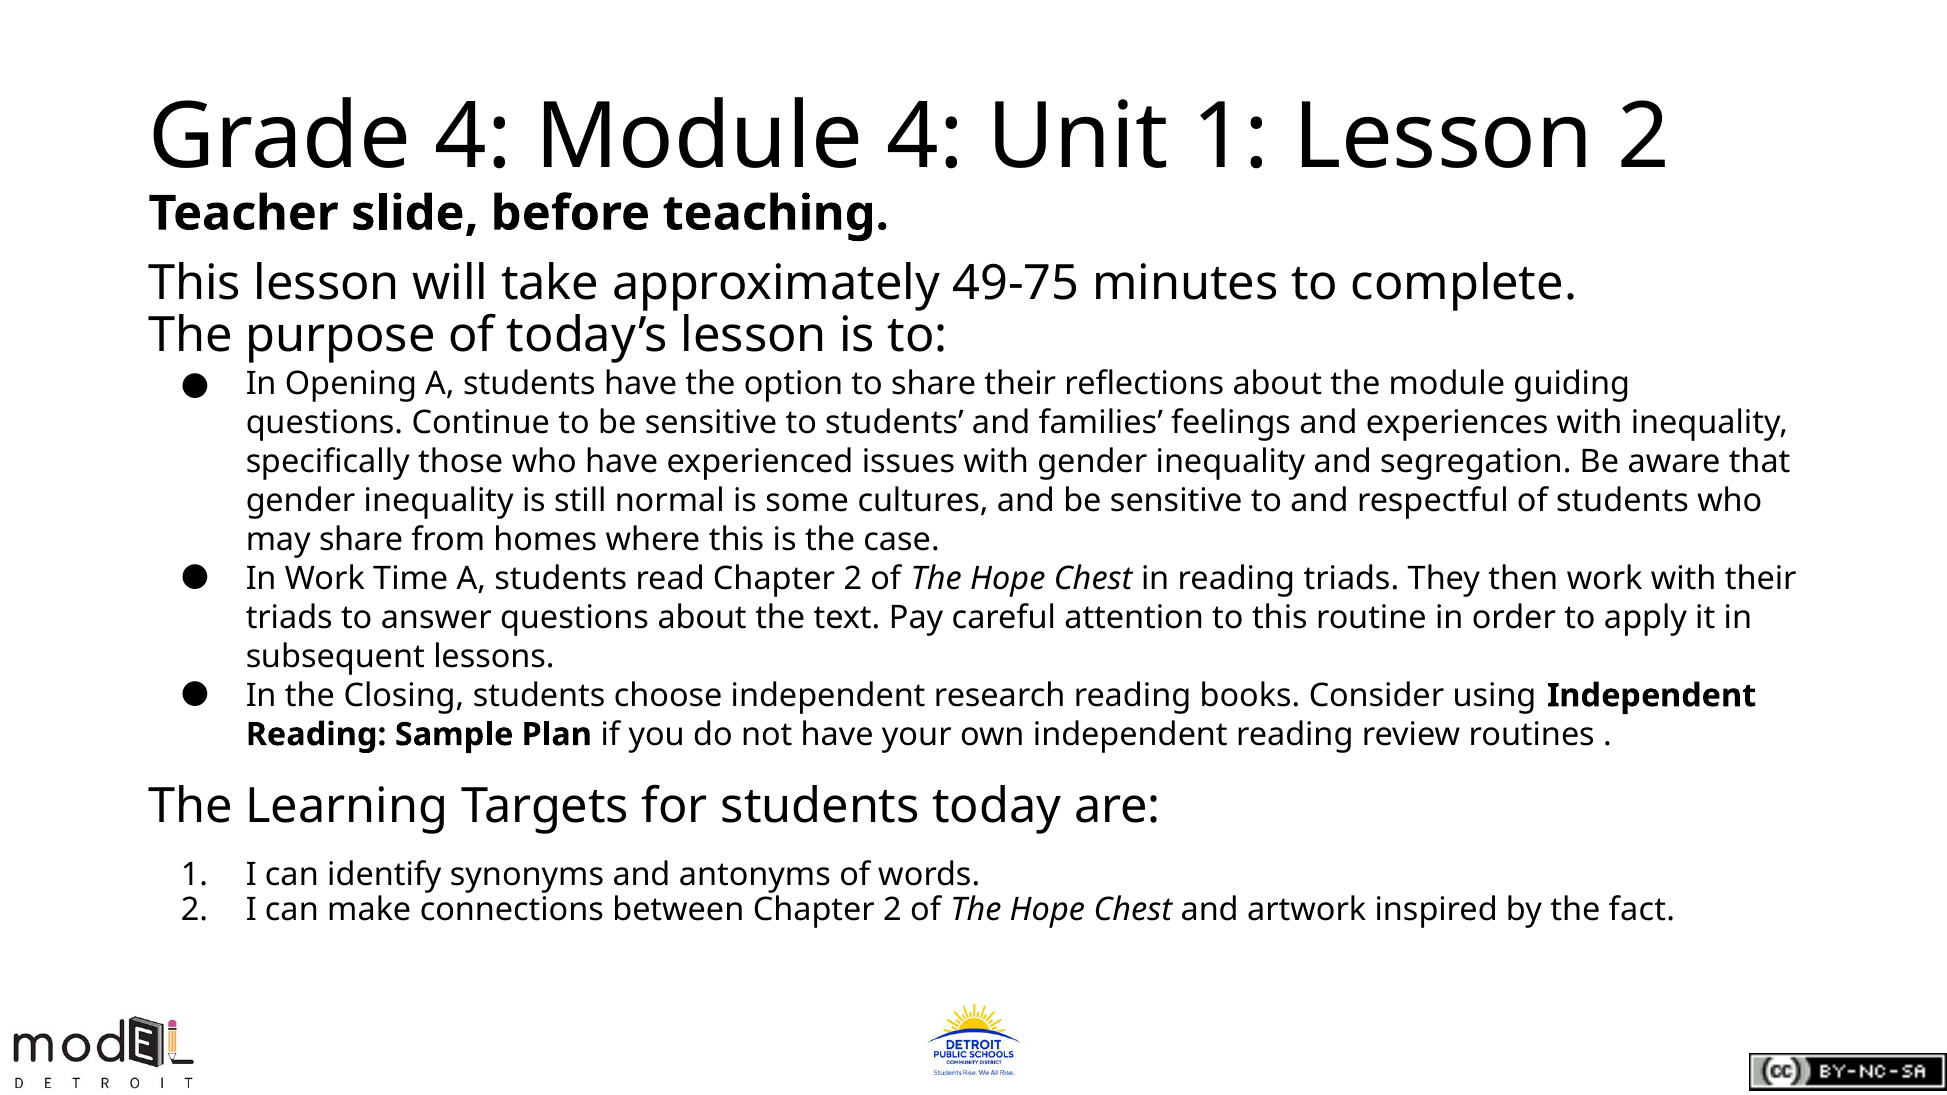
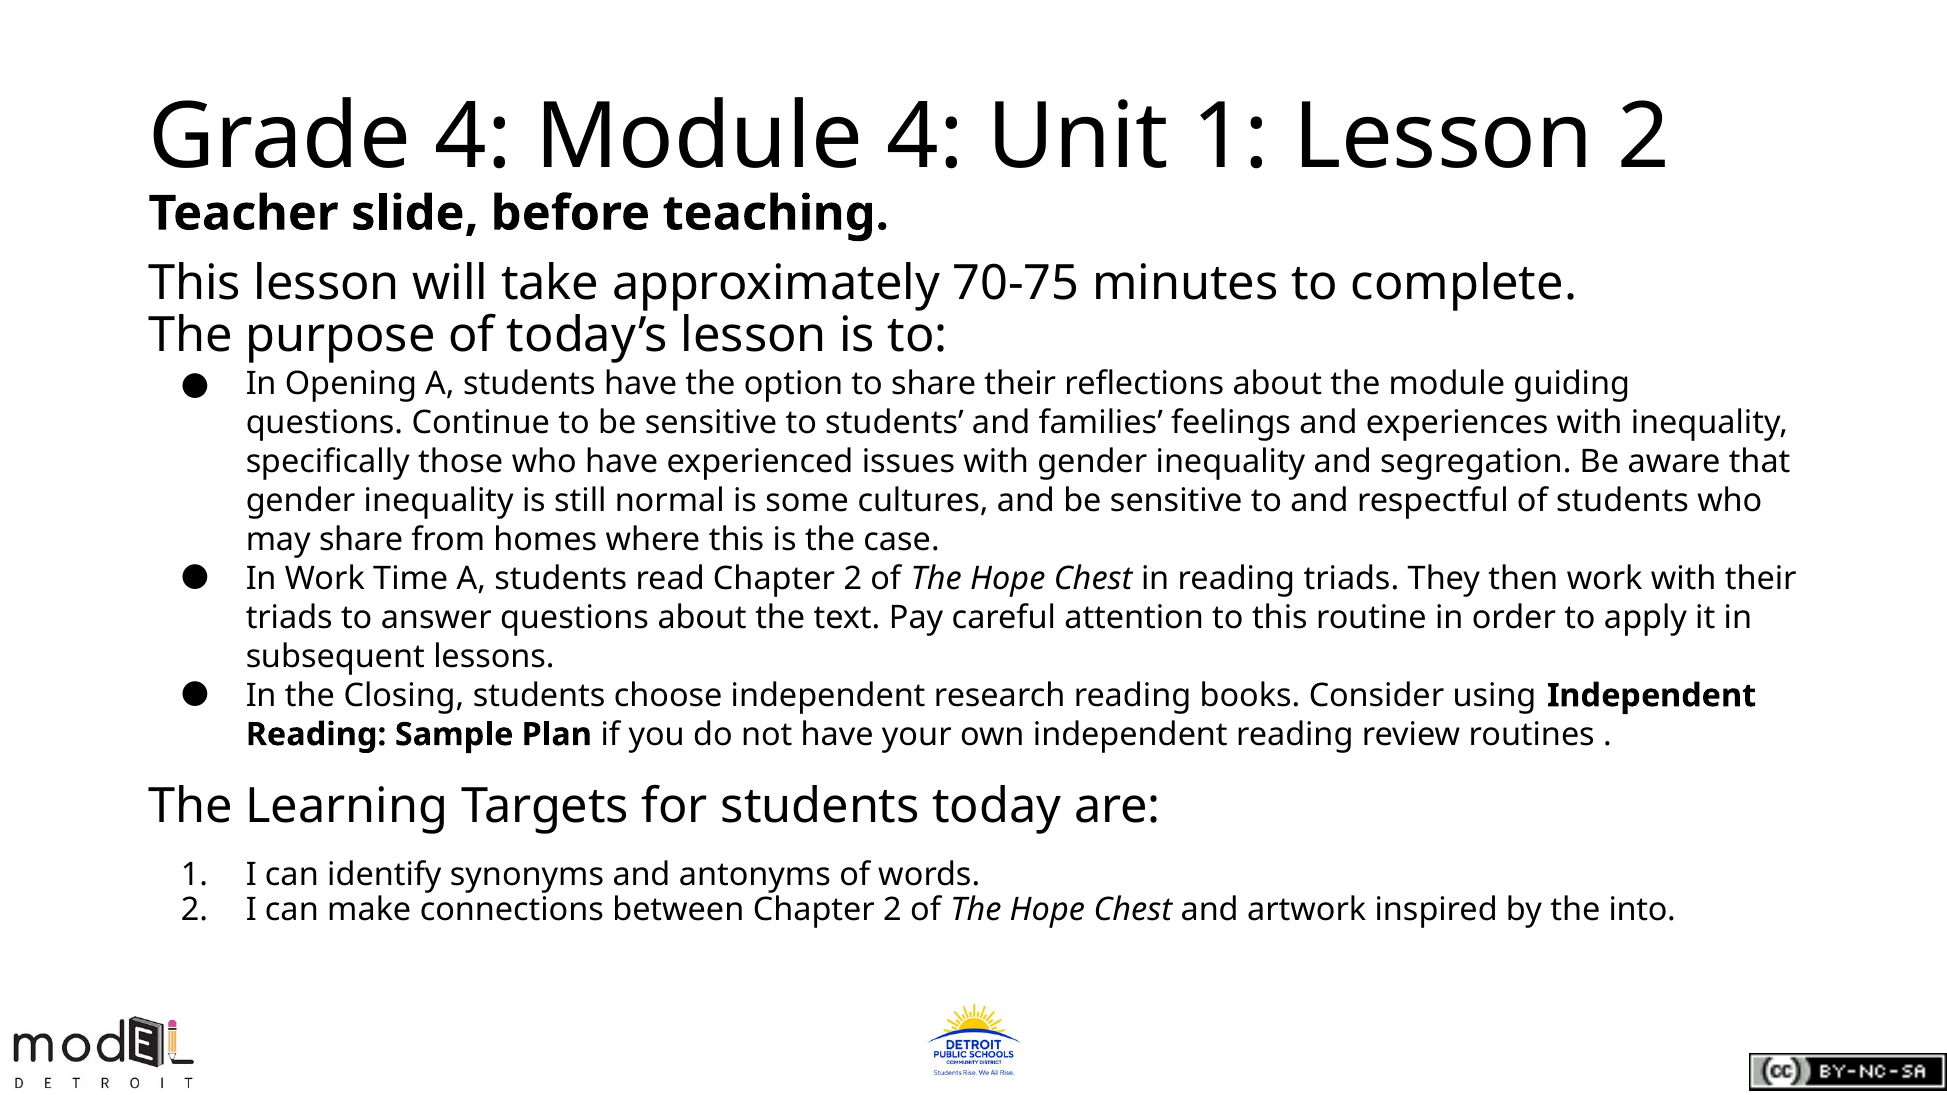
49-75: 49-75 -> 70-75 (1016, 283)
fact: fact -> into (1642, 910)
